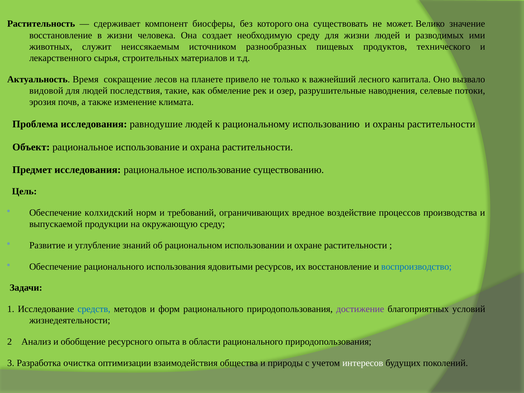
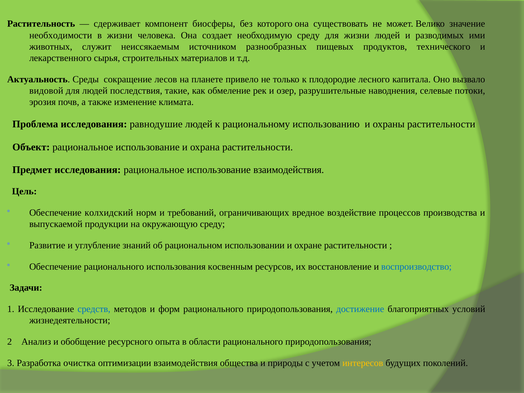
восстановление: восстановление -> необходимости (61, 35)
Время: Время -> Среды (86, 79)
важнейший: важнейший -> плодородие (333, 79)
использование существованию: существованию -> взаимодействия (289, 170)
ядовитыми: ядовитыми -> косвенным (230, 267)
достижение colour: purple -> blue (360, 309)
интересов colour: white -> yellow (363, 363)
